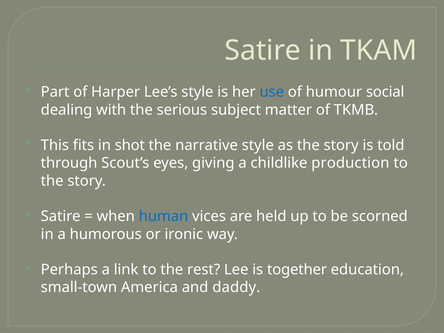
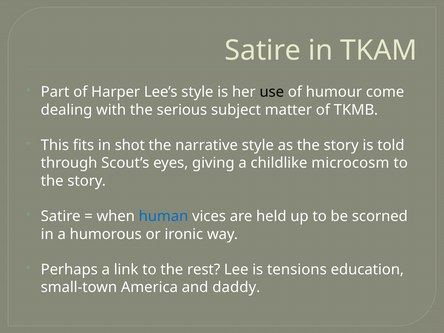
use colour: blue -> black (272, 92)
social: social -> come (385, 92)
production: production -> microcosm (350, 163)
together: together -> tensions (297, 270)
